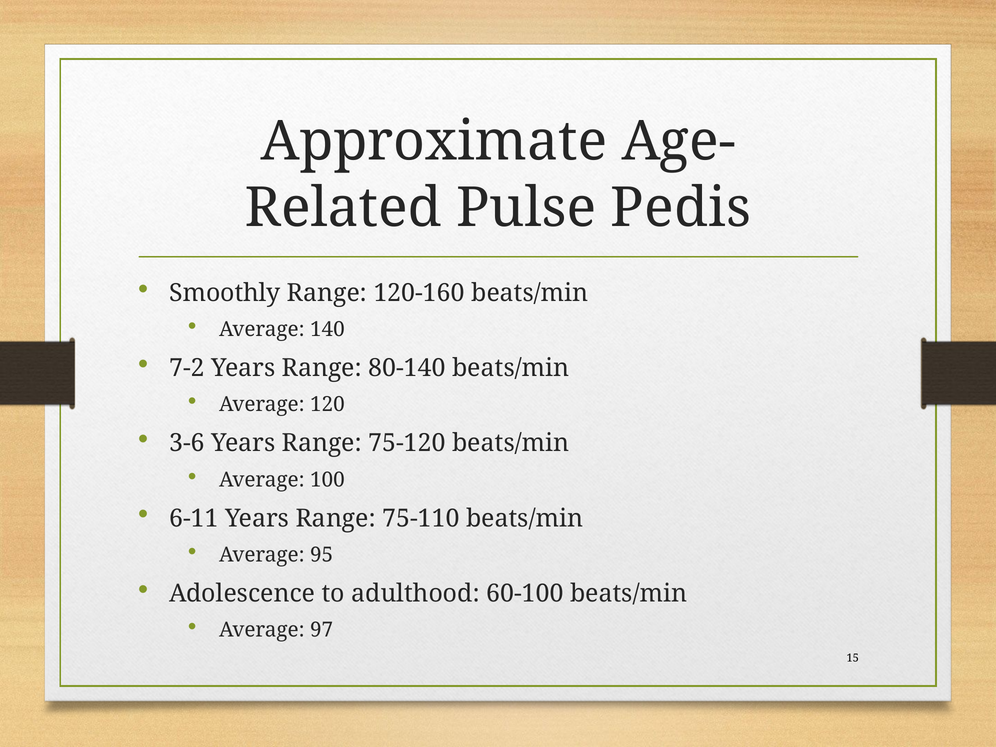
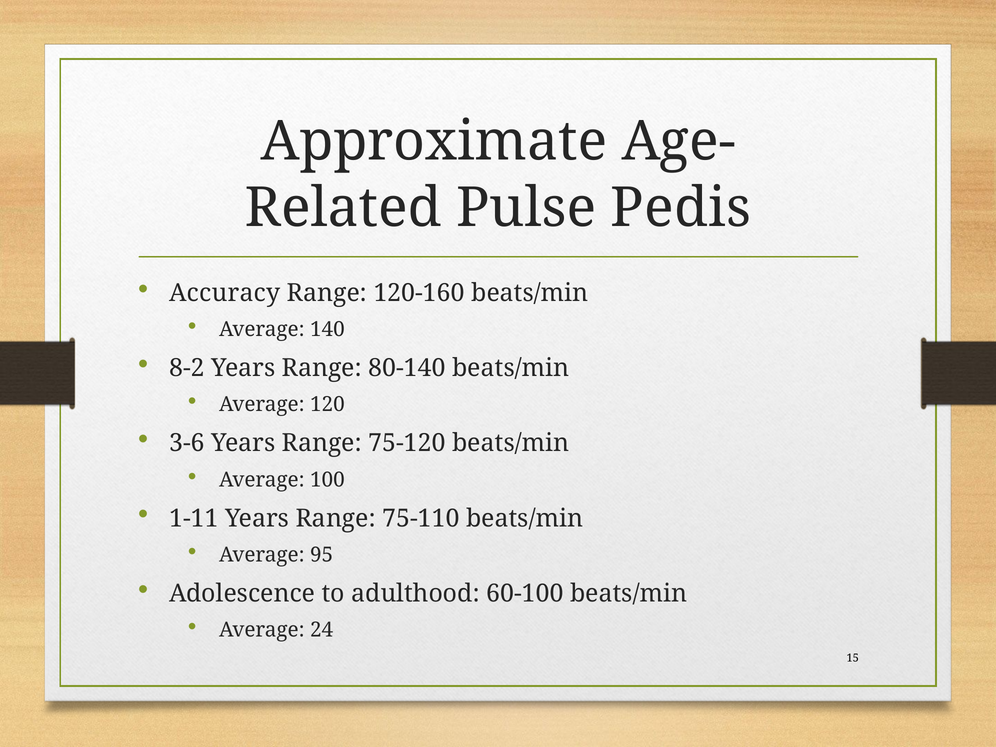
Smoothly: Smoothly -> Accuracy (225, 293)
7-2: 7-2 -> 8-2 (187, 368)
6-11: 6-11 -> 1-11 (194, 518)
97: 97 -> 24 (322, 630)
